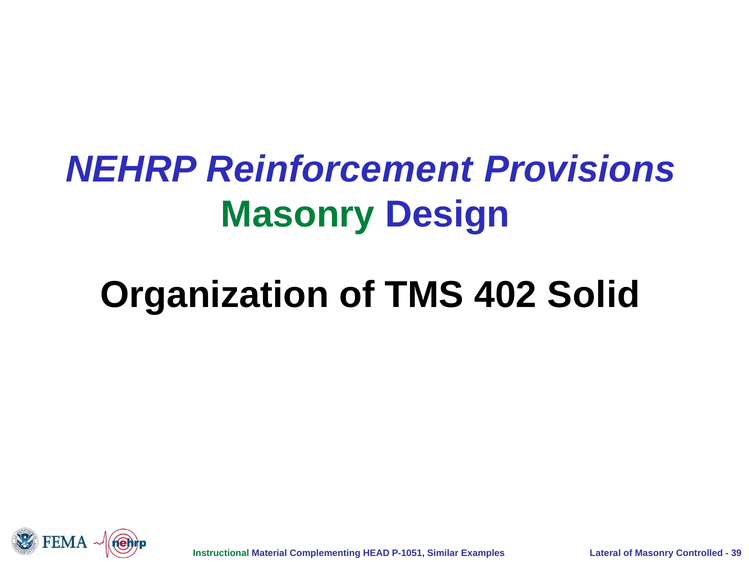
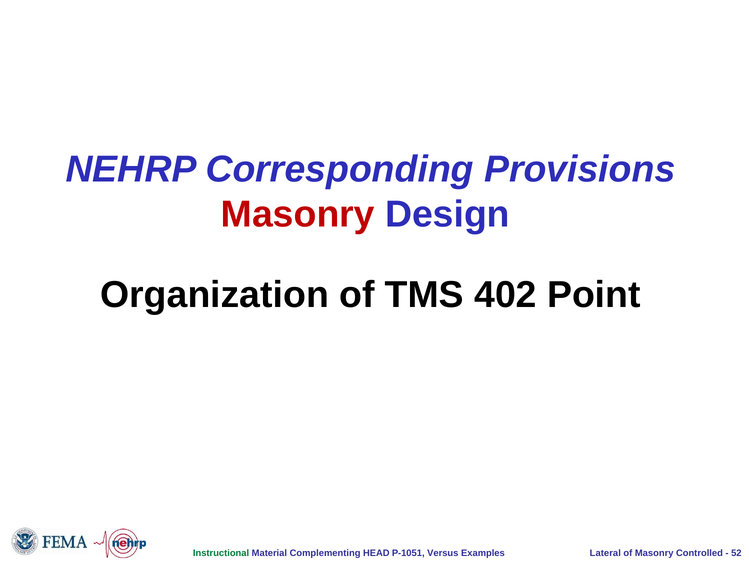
Reinforcement: Reinforcement -> Corresponding (340, 169)
Masonry colour: green -> red (298, 214)
Solid: Solid -> Point (594, 295)
Similar: Similar -> Versus (443, 553)
39: 39 -> 52 (736, 553)
